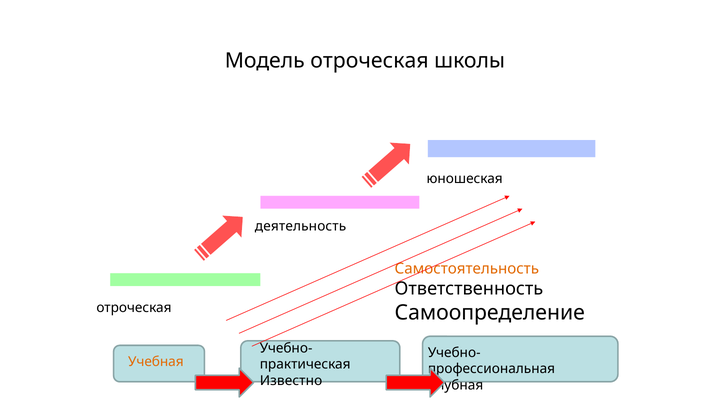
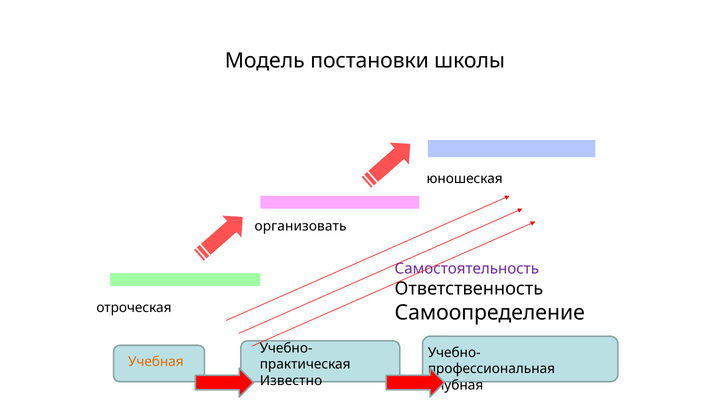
Модель отроческая: отроческая -> постановки (370, 61)
деятельность: деятельность -> организовать (301, 226)
Самостоятельность colour: orange -> purple (467, 269)
